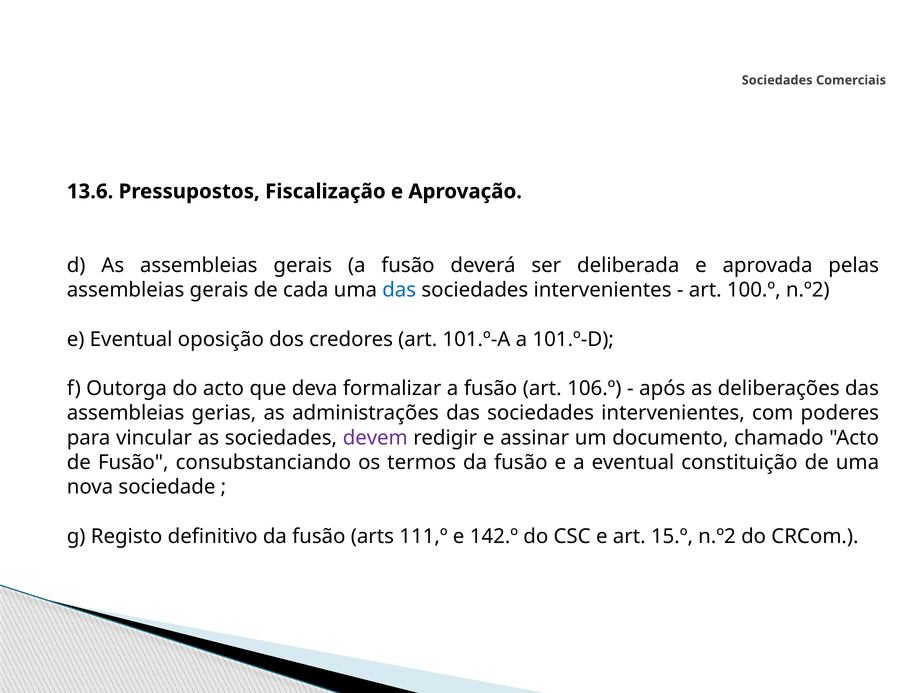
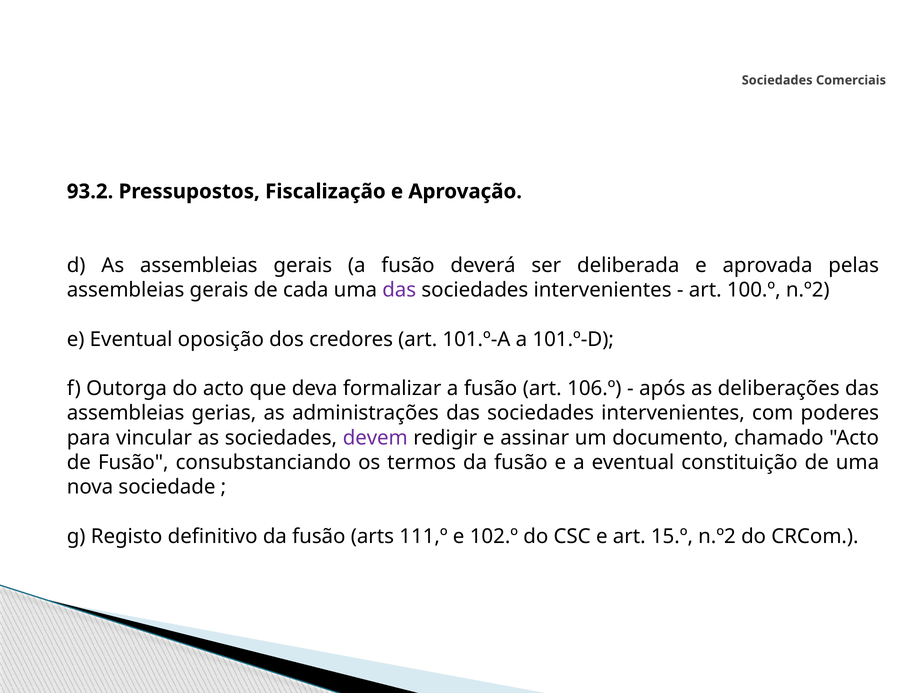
13.6: 13.6 -> 93.2 (90, 191)
das colour: blue -> purple (399, 290)
142.º: 142.º -> 102.º (494, 536)
